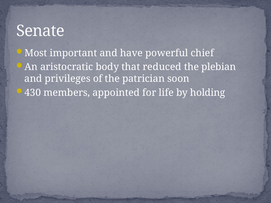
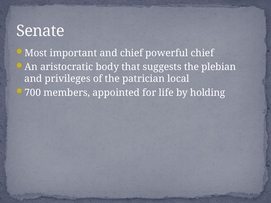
and have: have -> chief (131, 53)
reduced: reduced -> suggests (162, 67)
soon: soon -> local (178, 79)
430: 430 -> 700 (33, 93)
